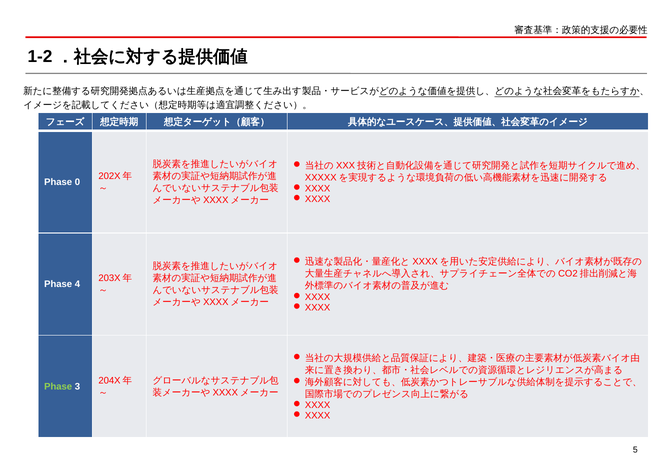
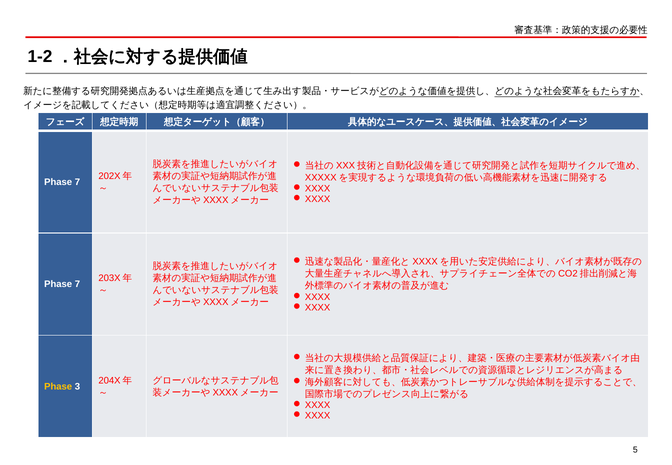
0: 0 -> 7 (77, 182)
4: 4 -> 7 (77, 284)
Phase colour: light green -> yellow (58, 387)
